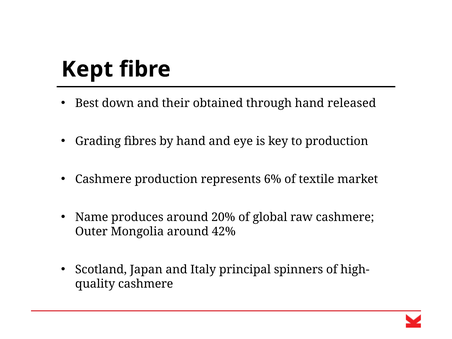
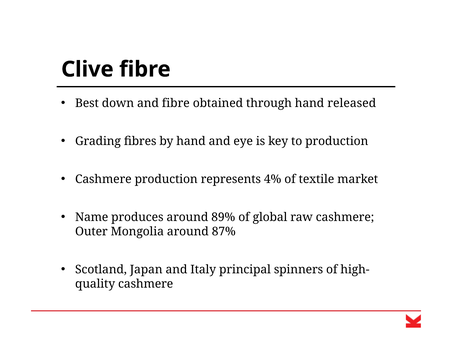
Kept: Kept -> Clive (87, 69)
and their: their -> fibre (176, 103)
6%: 6% -> 4% (273, 179)
20%: 20% -> 89% (223, 217)
42%: 42% -> 87% (224, 232)
